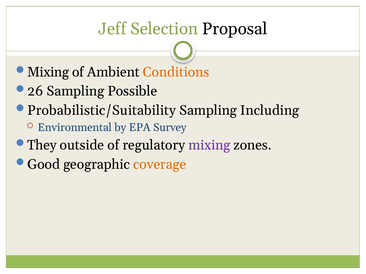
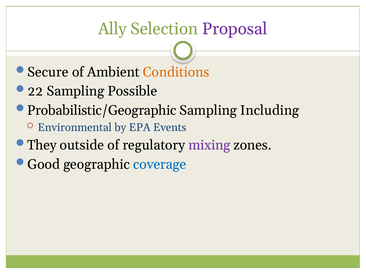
Jeff: Jeff -> Ally (112, 29)
Proposal colour: black -> purple (235, 29)
Mixing: Mixing -> Secure (48, 72)
26: 26 -> 22 (35, 91)
Probabilistic/Suitability: Probabilistic/Suitability -> Probabilistic/Geographic (102, 111)
Survey: Survey -> Events (170, 128)
coverage colour: orange -> blue (160, 165)
